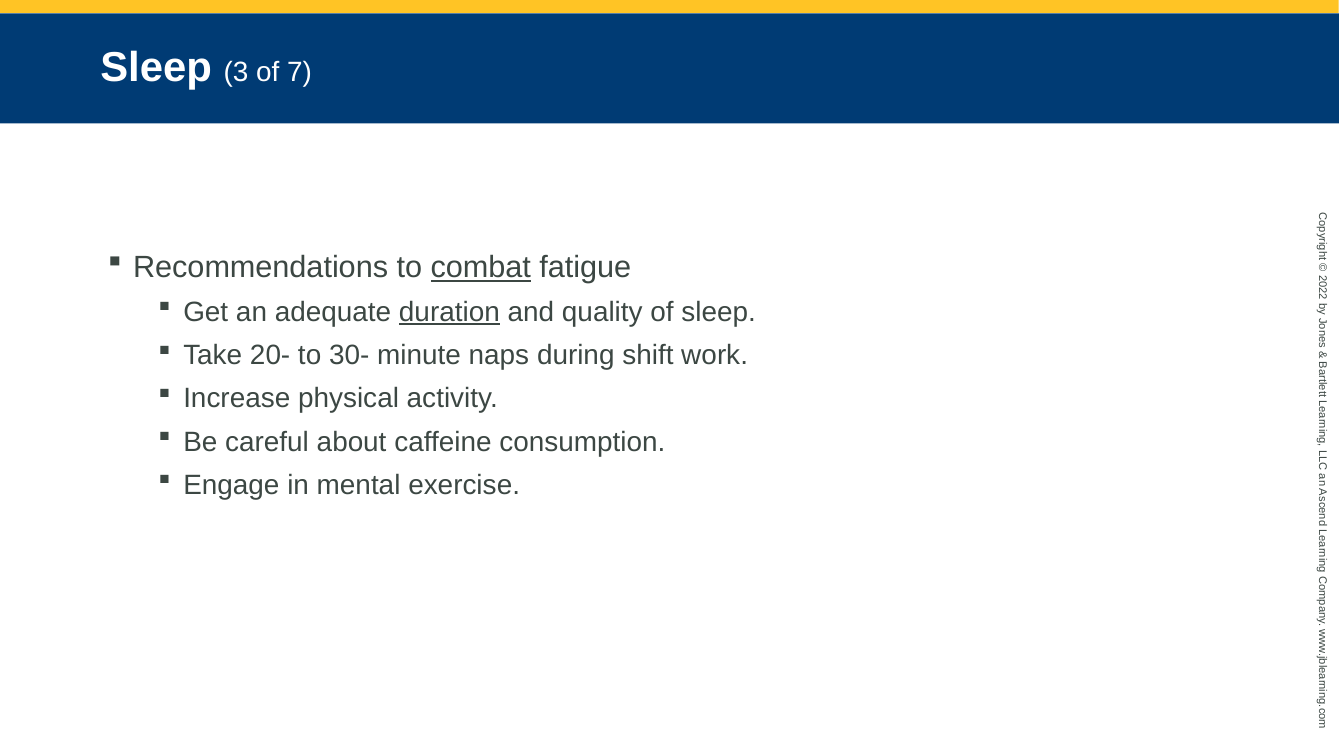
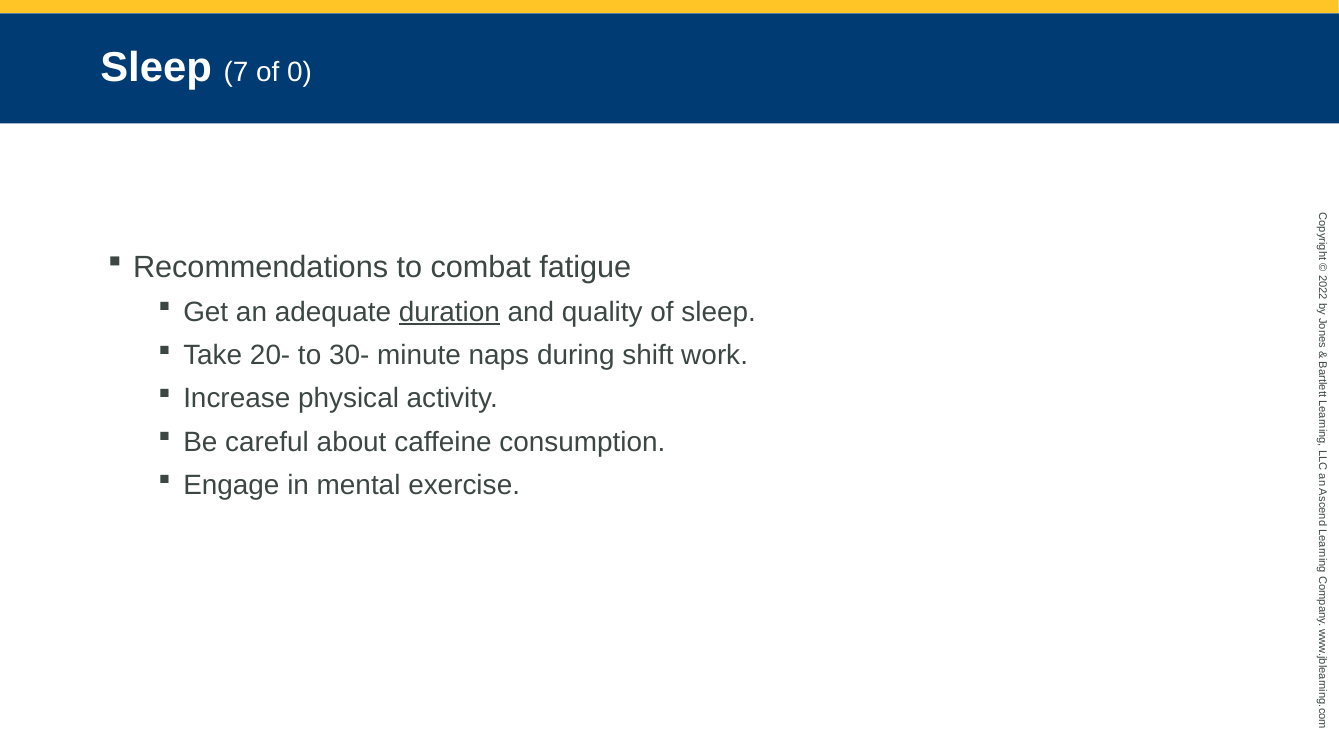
3: 3 -> 7 (236, 72)
of 7: 7 -> 0 (300, 72)
combat underline: present -> none (481, 268)
